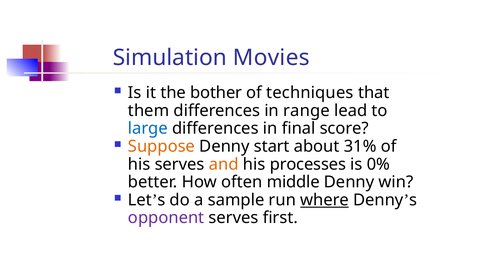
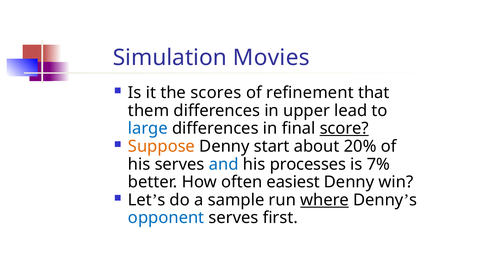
bother: bother -> scores (216, 93)
techniques: techniques -> refinement (310, 93)
range: range -> upper (307, 111)
score underline: none -> present (344, 129)
31%: 31% -> 20% (360, 147)
and colour: orange -> blue (224, 165)
0%: 0% -> 7% (378, 165)
middle: middle -> easiest (293, 182)
opponent colour: purple -> blue (166, 218)
